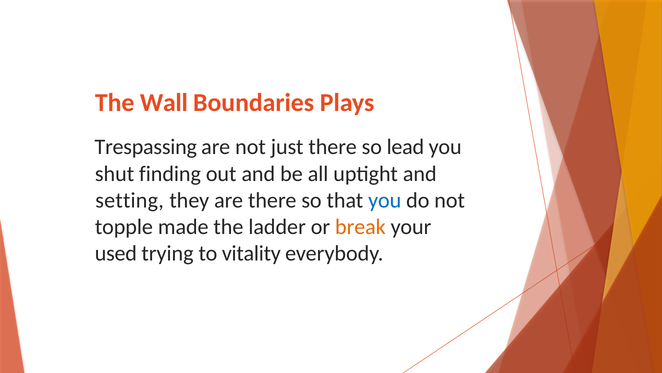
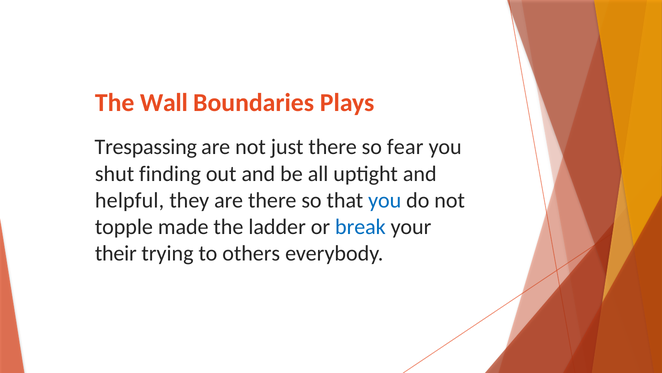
lead: lead -> fear (405, 147)
setting: setting -> helpful (130, 200)
break colour: orange -> blue (360, 226)
used: used -> their (116, 253)
vitality: vitality -> others (251, 253)
